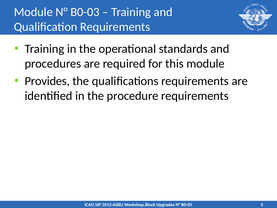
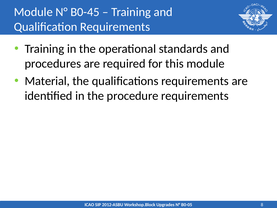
B0-03: B0-03 -> B0-45 (85, 12)
Provides: Provides -> Material (47, 81)
